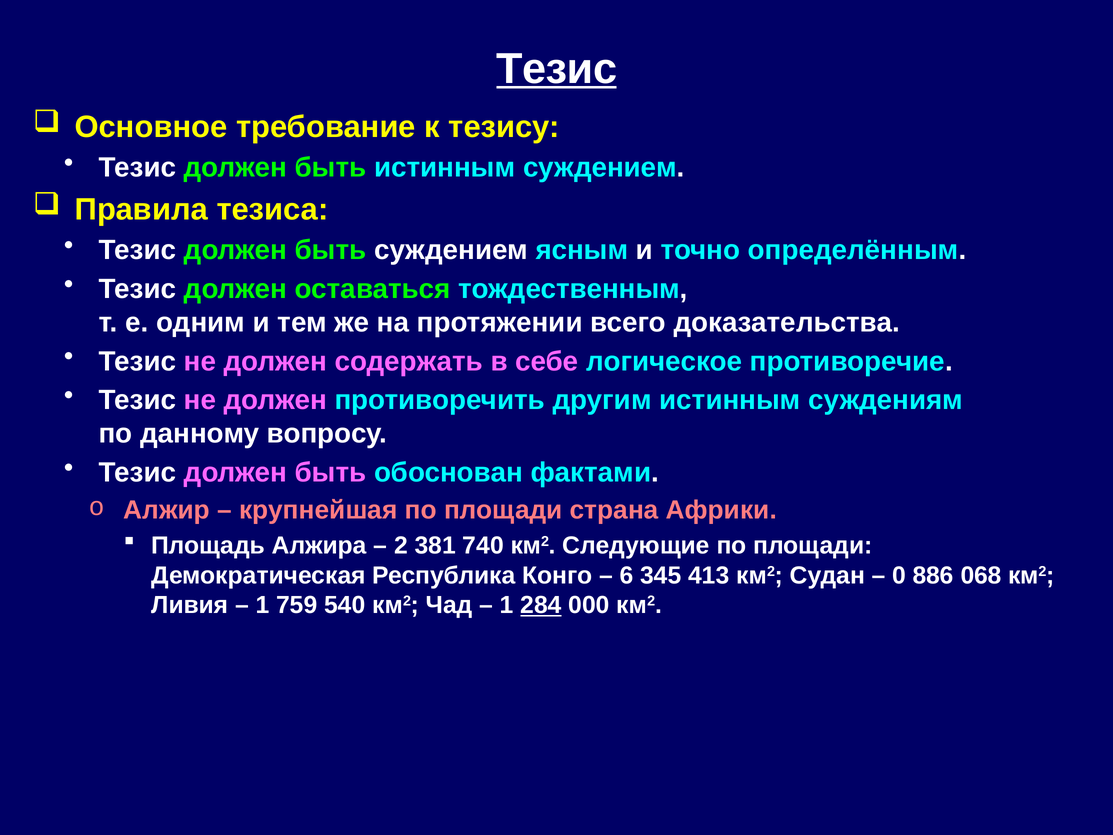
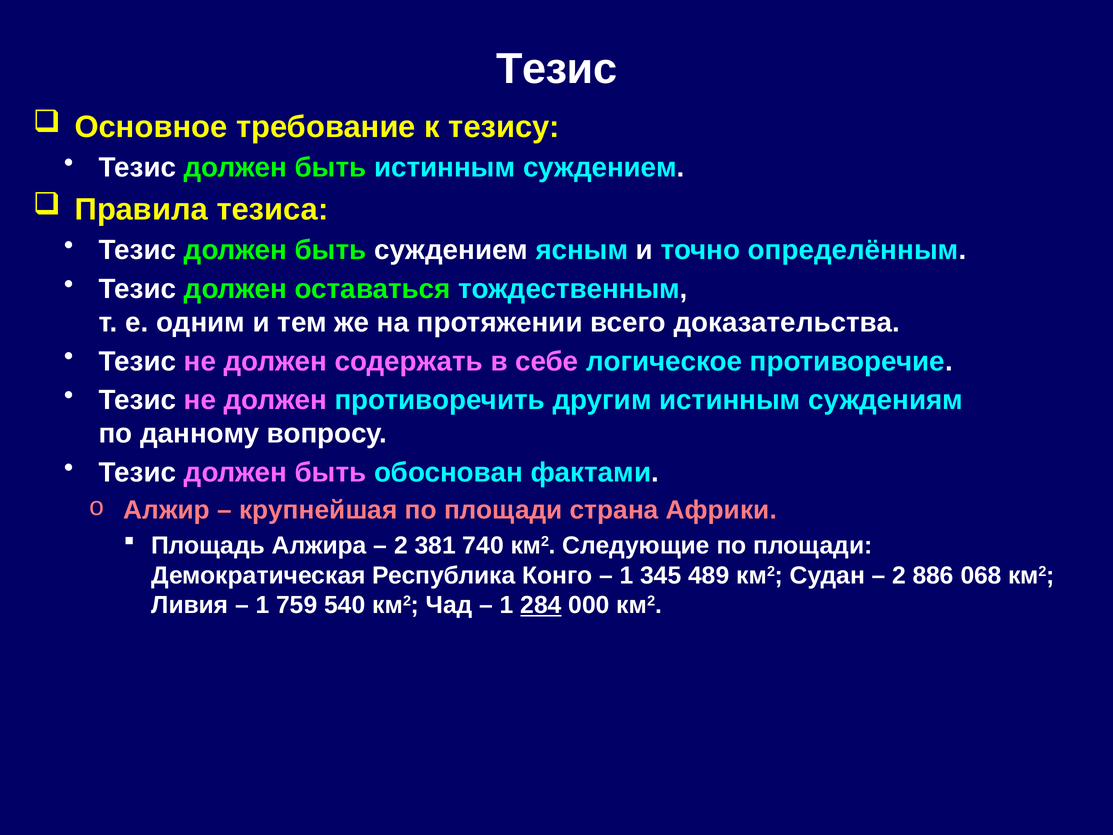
Тезис underline: present -> none (557, 69)
6: 6 -> 1 (627, 575)
413: 413 -> 489 (709, 575)
0: 0 -> 2 (899, 575)
